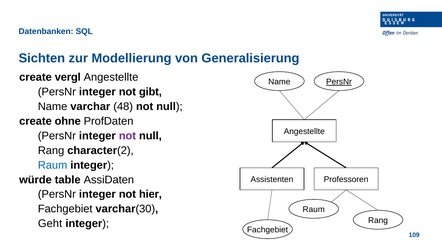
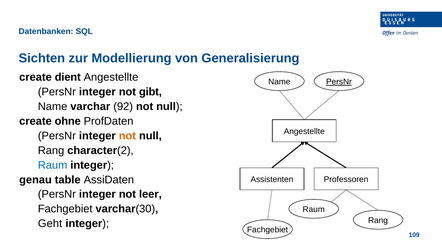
vergl: vergl -> dient (68, 77)
48: 48 -> 92 (123, 107)
not colour: purple -> orange (127, 136)
würde: würde -> genau (35, 180)
hier: hier -> leer (150, 195)
